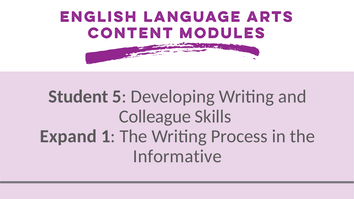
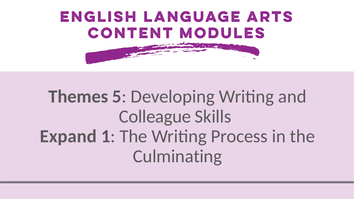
Student: Student -> Themes (78, 97)
Informative: Informative -> Culminating (177, 156)
